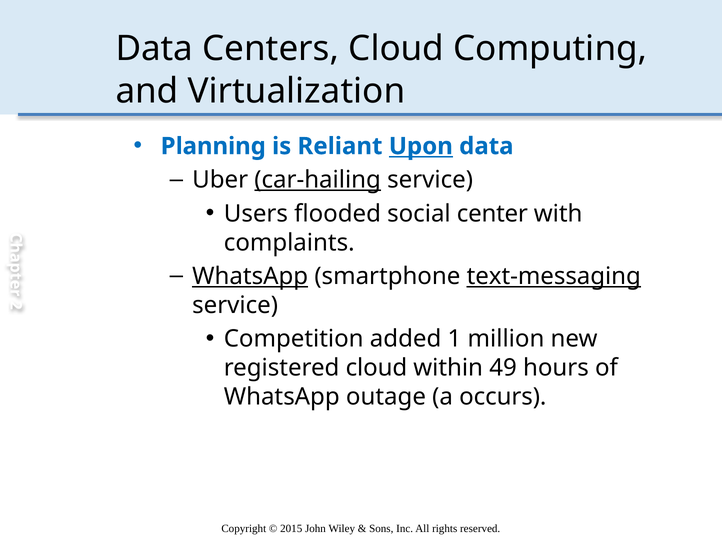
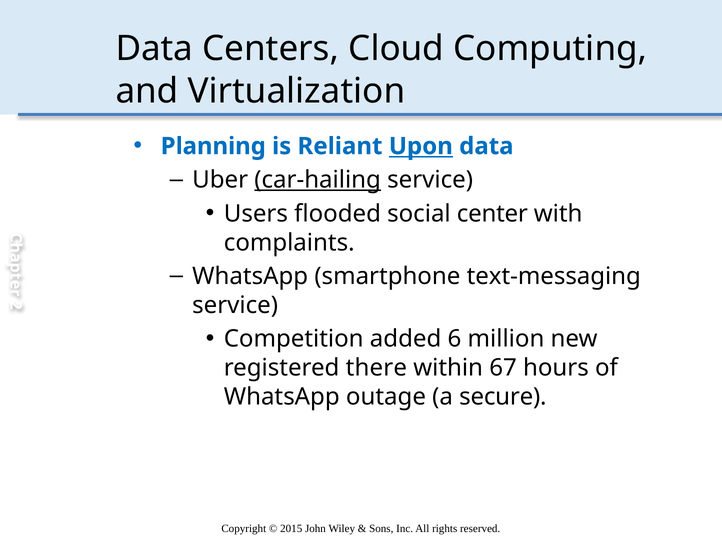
WhatsApp underline: present -> none (250, 276)
text-messaging underline: present -> none (554, 276)
1: 1 -> 6 (454, 339)
registered cloud: cloud -> there (376, 367)
49: 49 -> 67 (503, 367)
occurs: occurs -> secure (503, 396)
